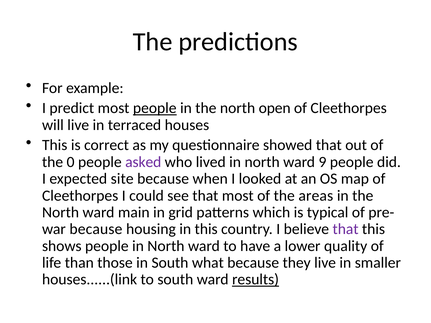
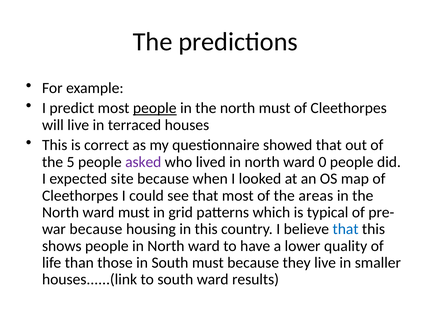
north open: open -> must (275, 108)
0: 0 -> 5 (71, 162)
9: 9 -> 0 (322, 162)
ward main: main -> must (134, 212)
that colour: purple -> blue (346, 229)
South what: what -> must (208, 263)
results underline: present -> none (256, 280)
